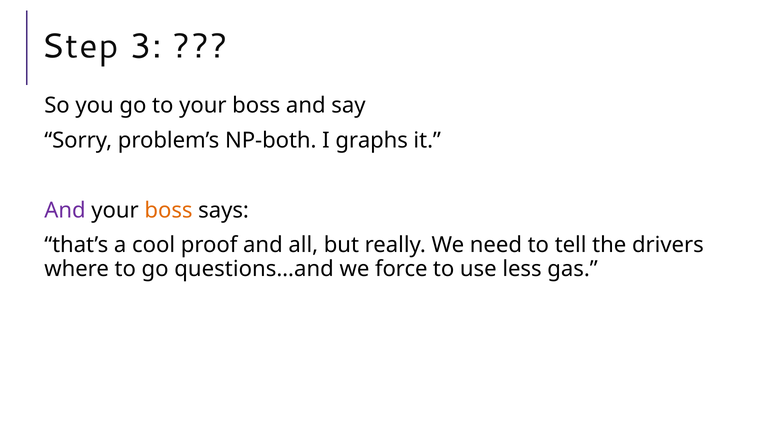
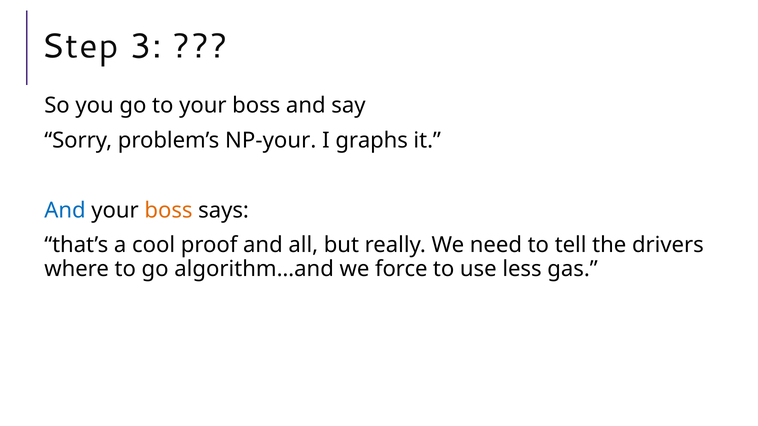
NP-both: NP-both -> NP-your (271, 141)
And colour: purple -> blue (65, 210)
questions…and: questions…and -> algorithm…and (254, 269)
